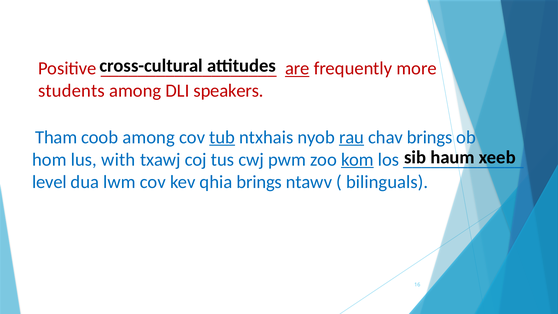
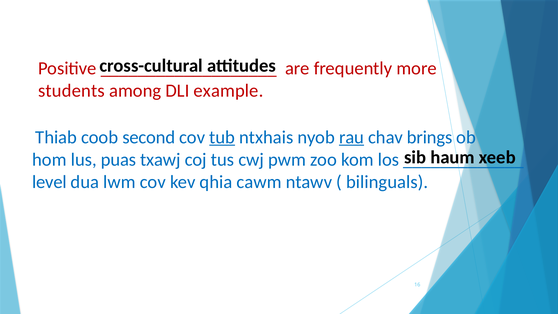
are underline: present -> none (297, 68)
speakers: speakers -> example (228, 91)
Tham: Tham -> Thiab (56, 137)
coob among: among -> second (149, 137)
with: with -> puas (118, 160)
kom underline: present -> none (357, 160)
qhia brings: brings -> cawm (259, 182)
